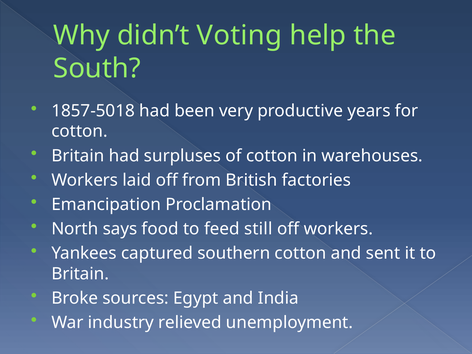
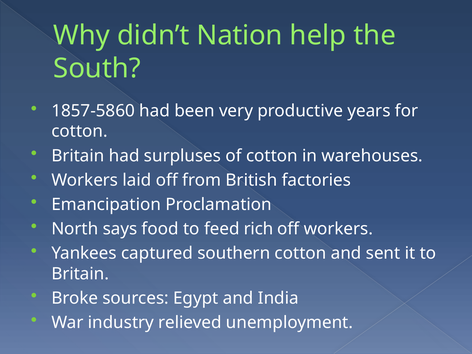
Voting: Voting -> Nation (240, 35)
1857-5018: 1857-5018 -> 1857-5860 (93, 111)
still: still -> rich (259, 229)
